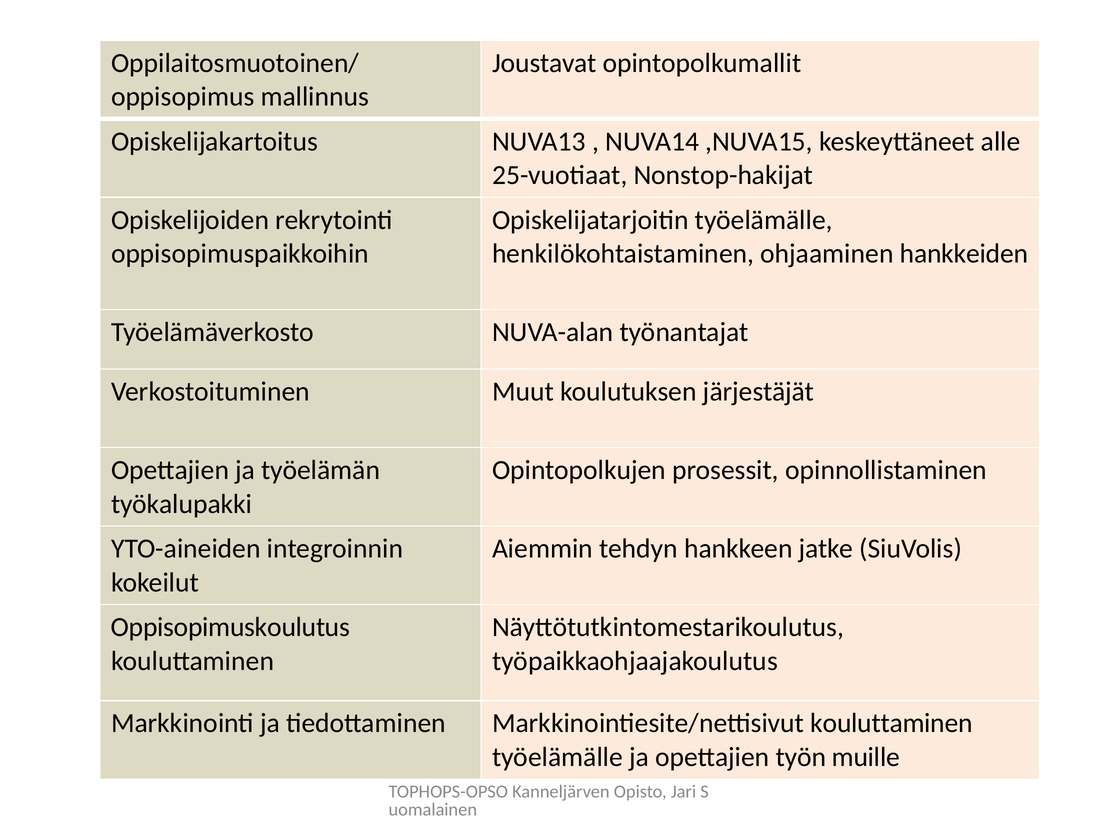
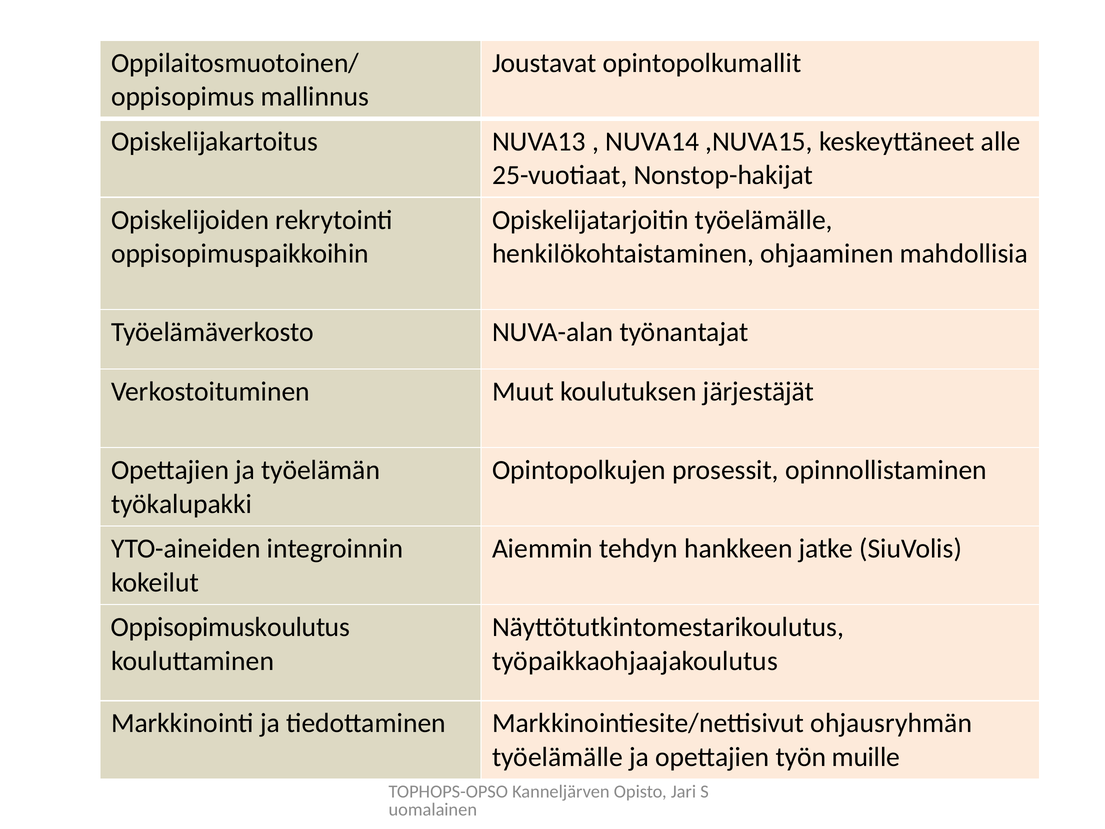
hankkeiden: hankkeiden -> mahdollisia (964, 254)
Markkinointiesite/nettisivut kouluttaminen: kouluttaminen -> ohjausryhmän (891, 723)
